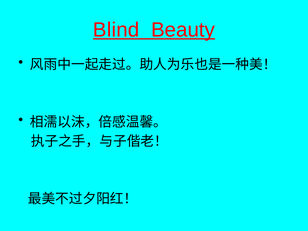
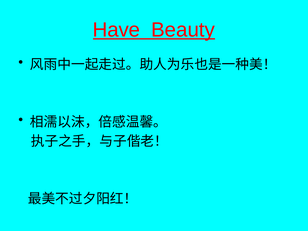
Blind: Blind -> Have (116, 30)
